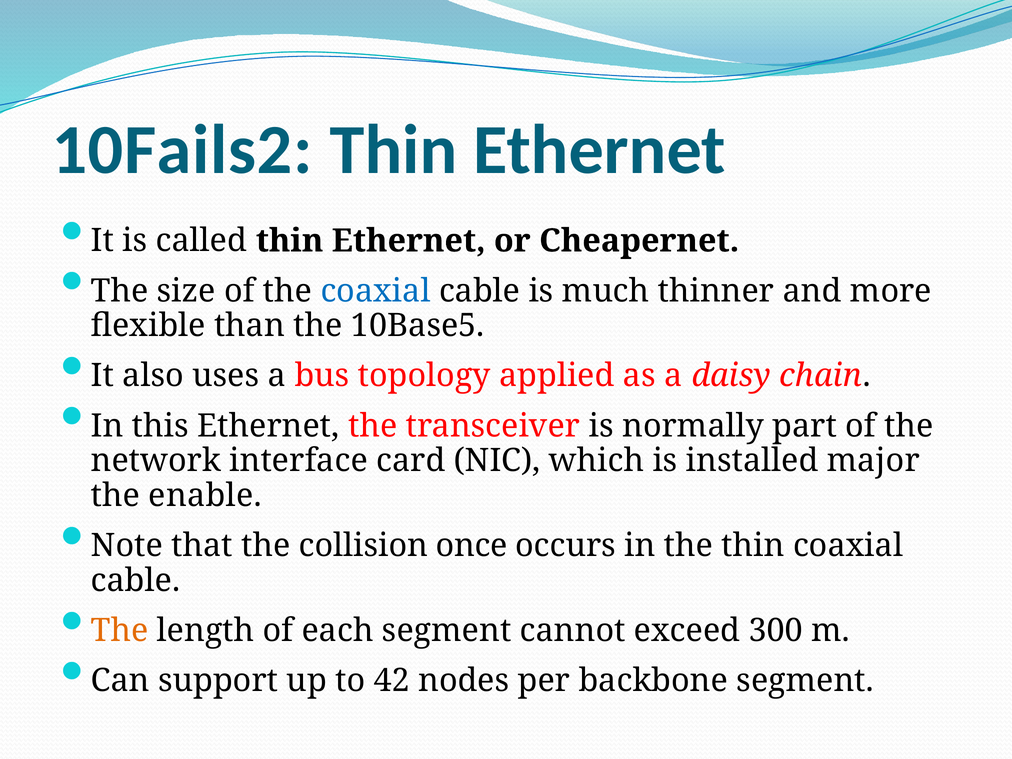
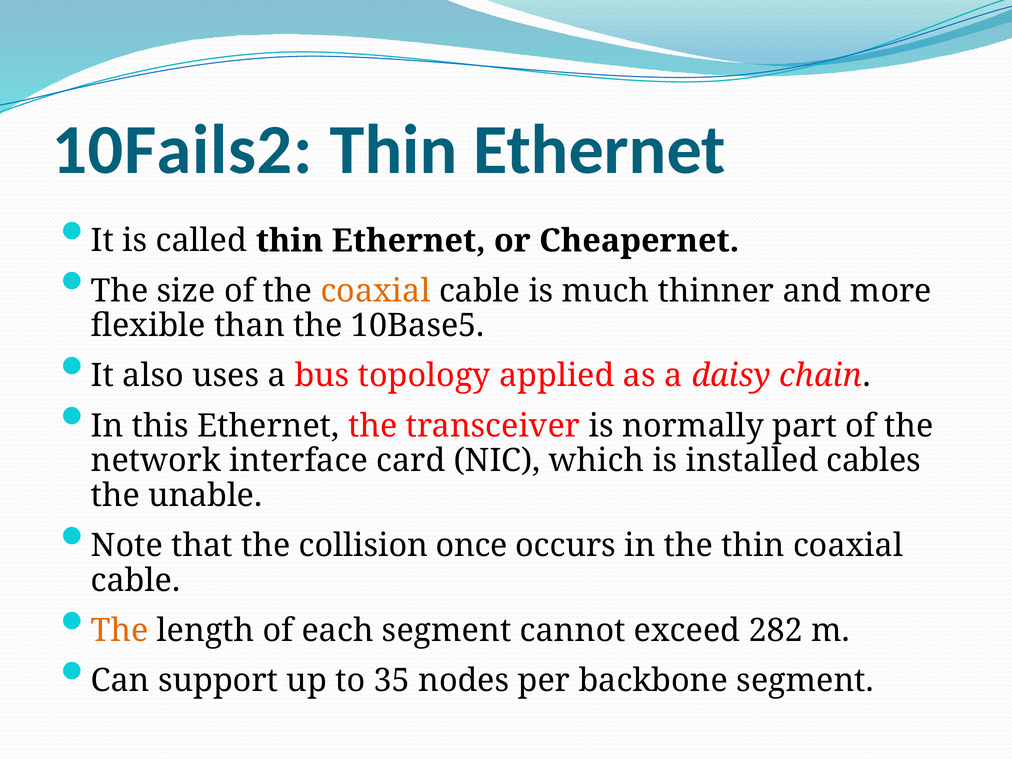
coaxial colour: blue -> orange (376, 291)
major: major -> cables (874, 461)
enable: enable -> unable (205, 496)
300: 300 -> 282 (776, 631)
42: 42 -> 35 (392, 681)
